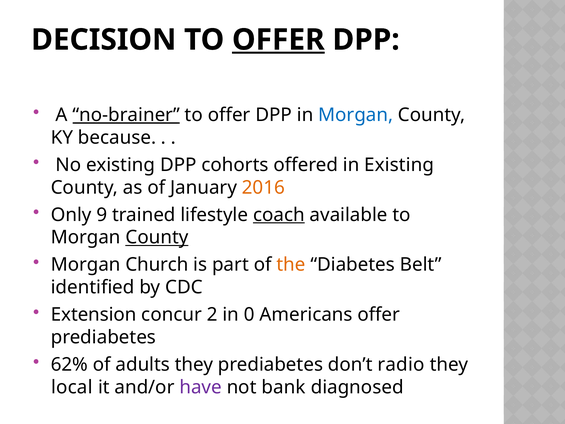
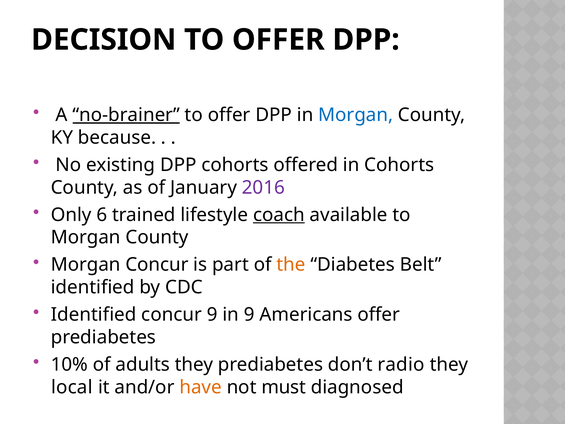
OFFER underline: present -> none (278, 40)
in Existing: Existing -> Cohorts (399, 165)
2016 colour: orange -> purple (263, 187)
9: 9 -> 6 (102, 215)
County underline: present -> none (157, 237)
Morgan Church: Church -> Concur (157, 265)
Extension: Extension -> Identified (94, 315)
concur 2: 2 -> 9 (212, 315)
in 0: 0 -> 9 (249, 315)
62%: 62% -> 10% (69, 364)
have colour: purple -> orange (201, 387)
bank: bank -> must (284, 387)
